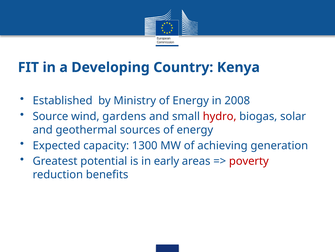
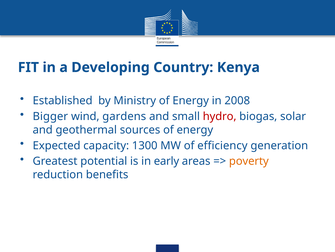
Source: Source -> Bigger (50, 116)
achieving: achieving -> efficiency (222, 145)
poverty colour: red -> orange (249, 161)
